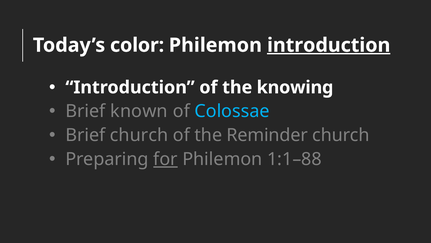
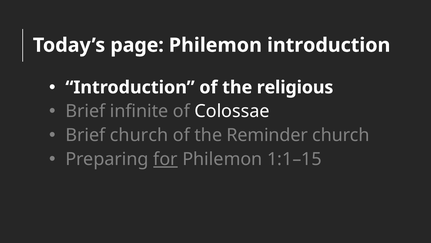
color: color -> page (137, 45)
introduction underline: present -> none (329, 45)
knowing: knowing -> religious (295, 87)
known: known -> infinite (139, 111)
Colossae colour: light blue -> white (232, 111)
1:1–88: 1:1–88 -> 1:1–15 (294, 159)
